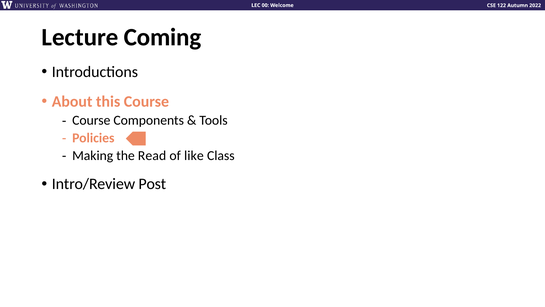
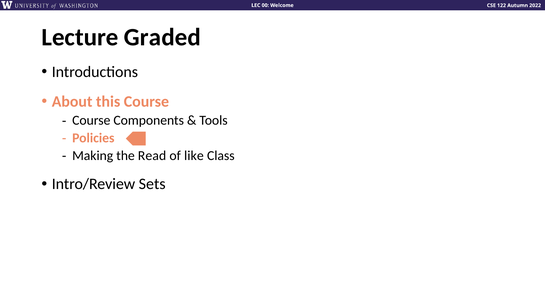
Coming: Coming -> Graded (162, 37)
Post: Post -> Sets (152, 184)
